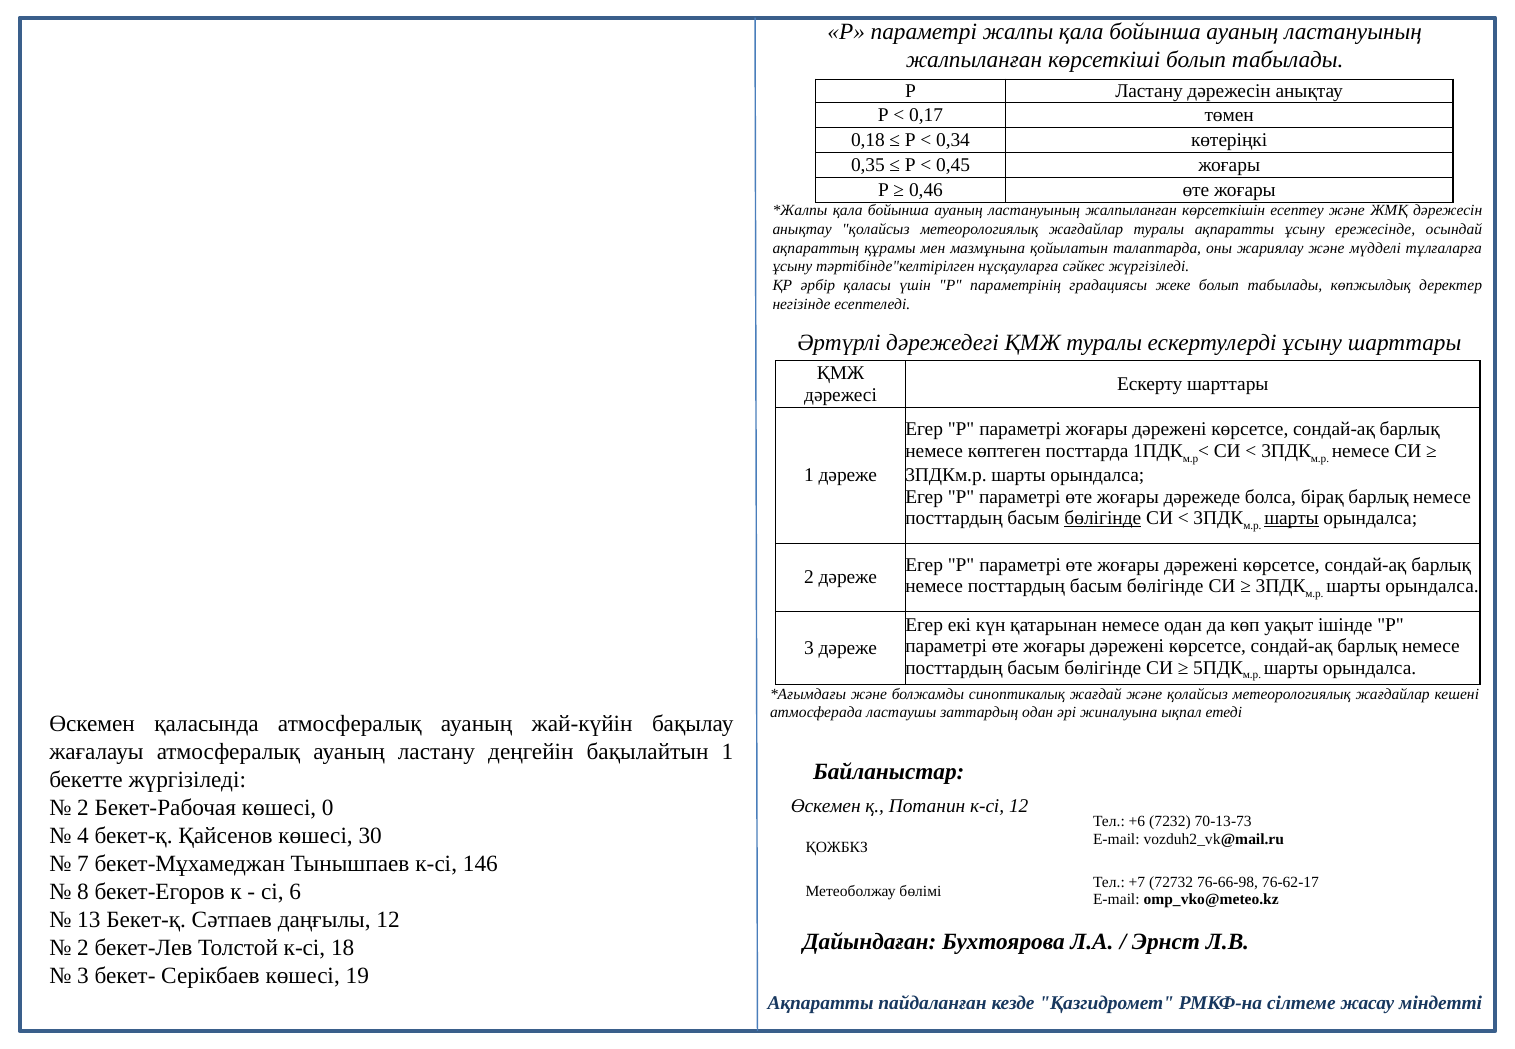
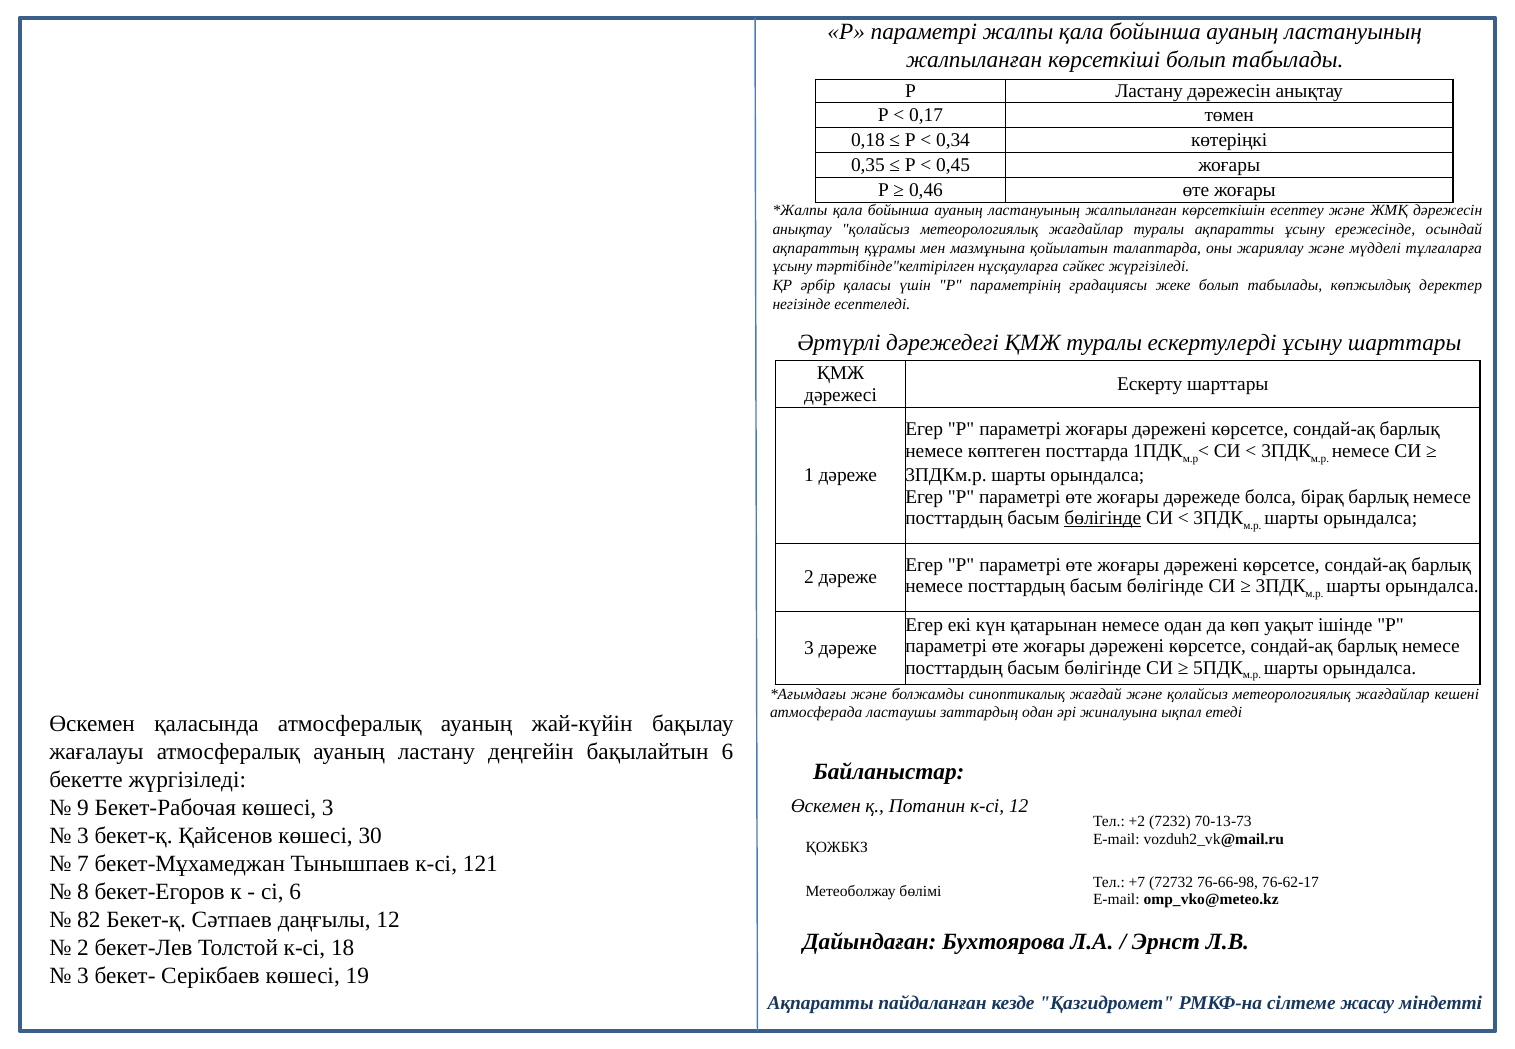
шарты underline: present -> none (1292, 518)
бақылайтын 1: 1 -> 6 (727, 752)
2: 2 -> 9 (83, 808)
көшесі 0: 0 -> 3 (328, 808)
+6: +6 -> +2 (1137, 822)
4: 4 -> 3 (83, 836)
146: 146 -> 121 (480, 864)
13: 13 -> 82 (89, 920)
